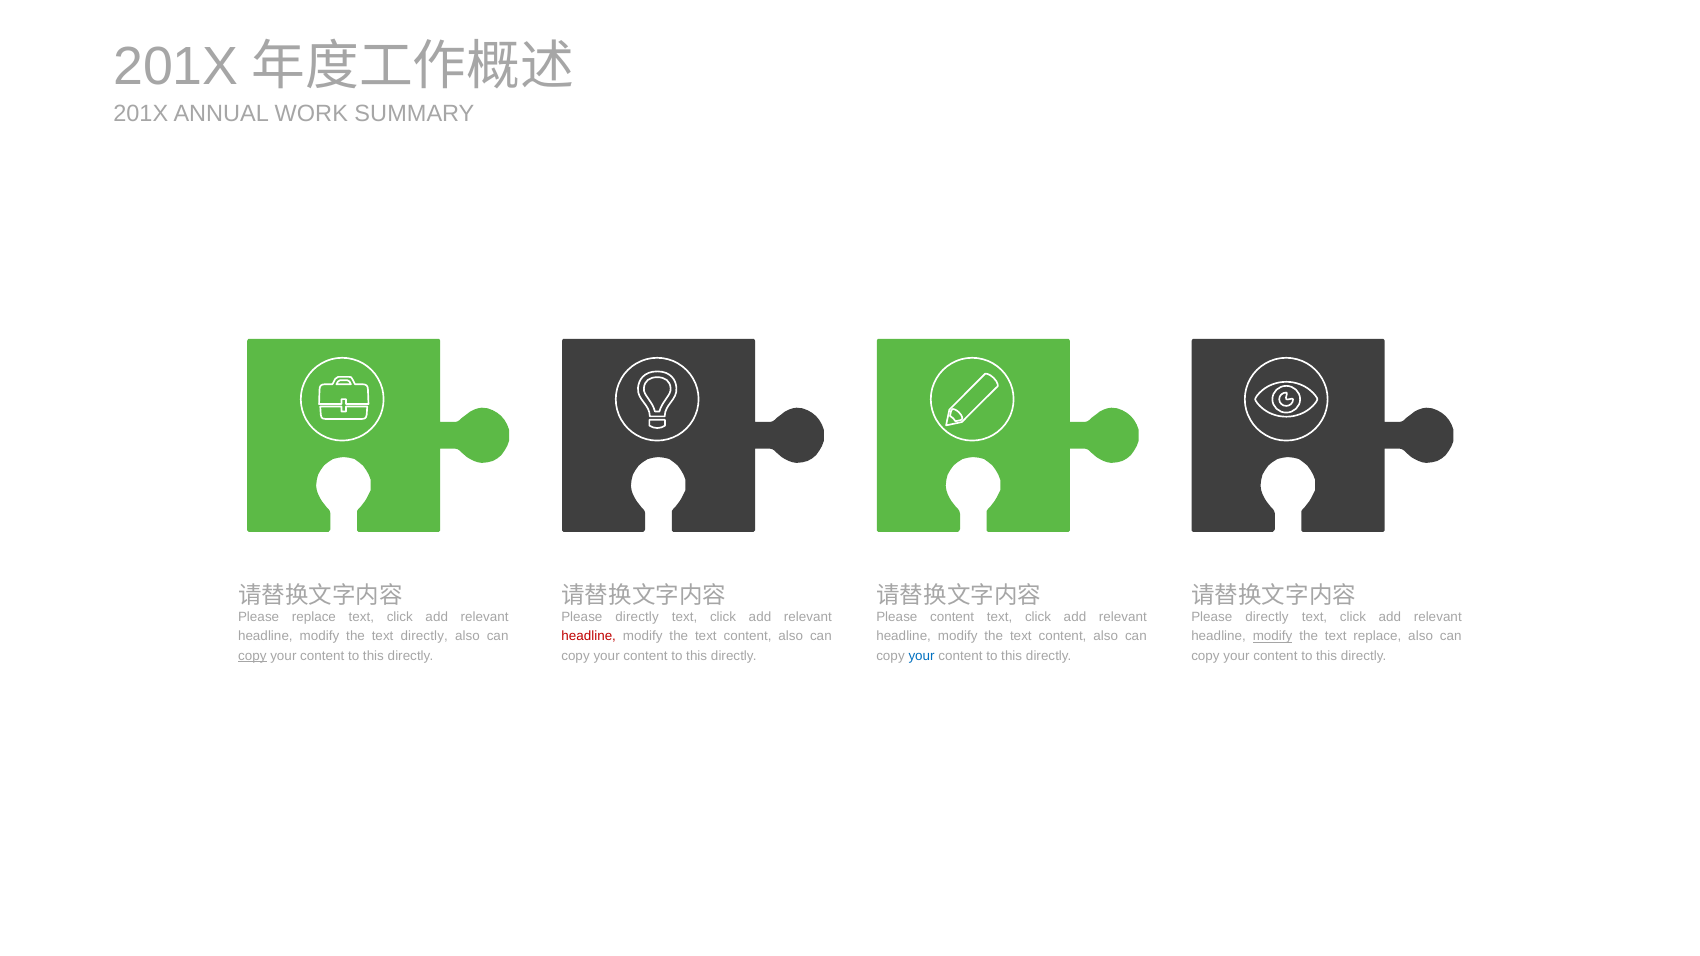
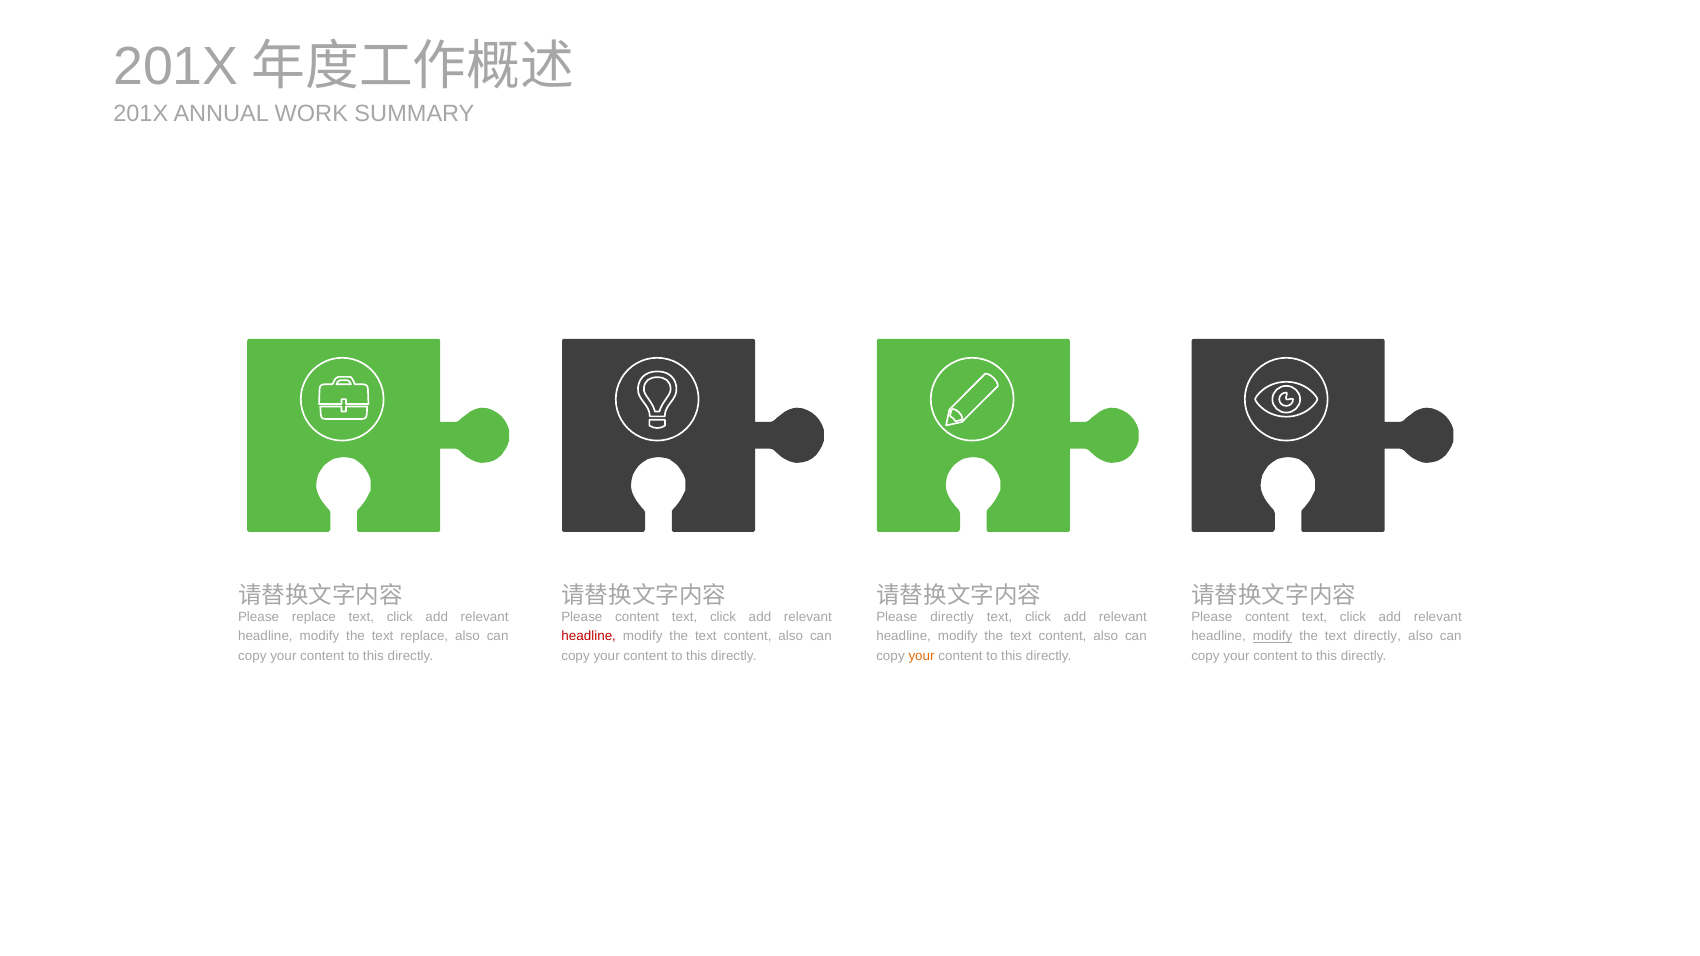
directly: directly -> content (637, 617)
Please content: content -> directly (952, 617)
directly: directly -> content (1267, 617)
text directly: directly -> replace (424, 637)
text replace: replace -> directly (1377, 637)
copy underline: present -> none (252, 656)
your colour: blue -> orange (922, 656)
